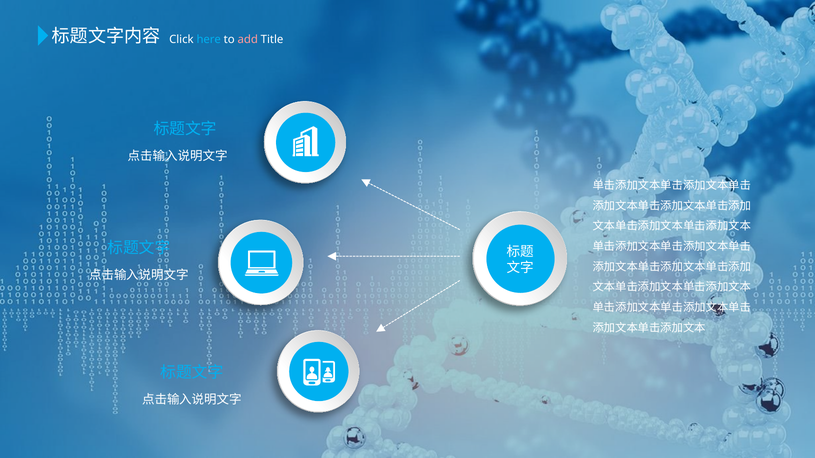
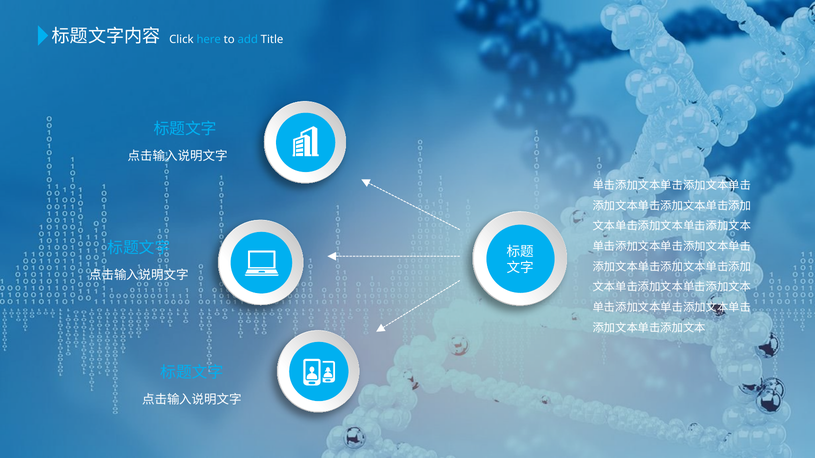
add colour: pink -> light blue (248, 39)
